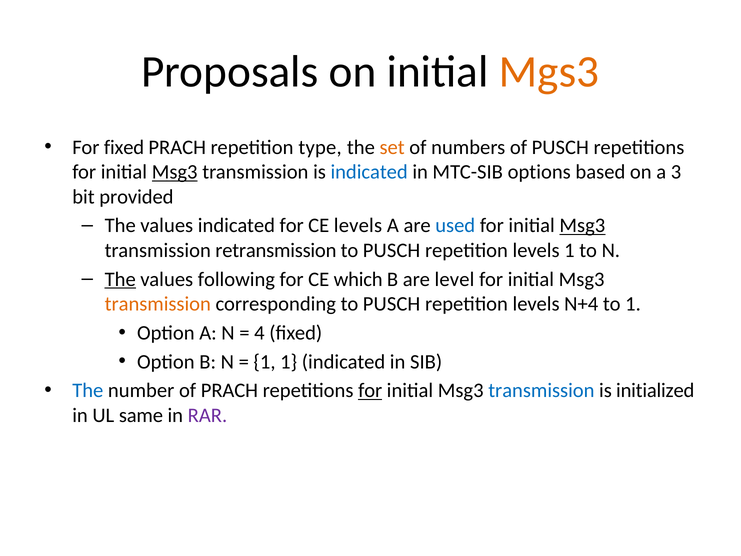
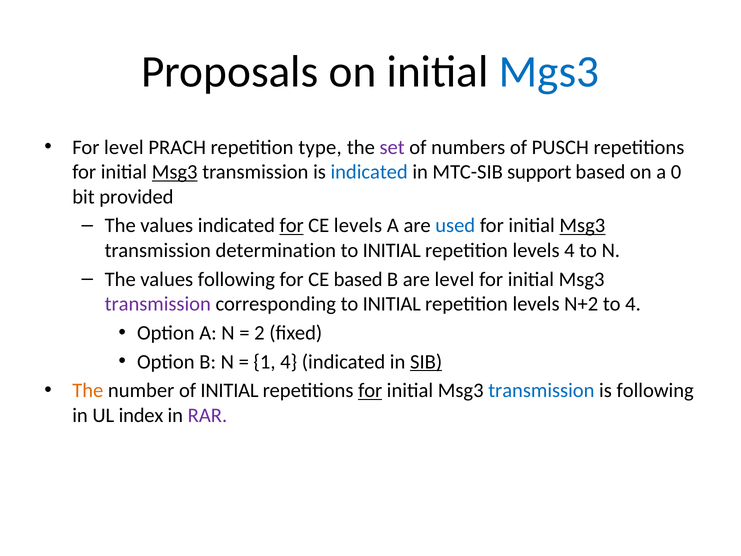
Mgs3 colour: orange -> blue (549, 72)
For fixed: fixed -> level (124, 147)
set colour: orange -> purple (392, 147)
options: options -> support (539, 172)
3: 3 -> 0 (676, 172)
for underline: none -> present (292, 226)
retransmission: retransmission -> determination (276, 250)
PUSCH: PUSCH -> INITIAL (392, 250)
levels 1: 1 -> 4 (569, 250)
The underline: present -> none (120, 279)
CE which: which -> based (358, 279)
transmission colour: orange -> purple (158, 304)
corresponding to PUSCH: PUSCH -> INITIAL (392, 304)
N+4: N+4 -> N+2 (581, 304)
to 1: 1 -> 4 (633, 304)
4: 4 -> 2 (259, 333)
1 1: 1 -> 4 (289, 362)
SIB underline: none -> present (426, 362)
The colour: blue -> orange (88, 390)
of PRACH: PRACH -> INITIAL (229, 390)
is initialized: initialized -> following (655, 390)
same: same -> index (141, 415)
